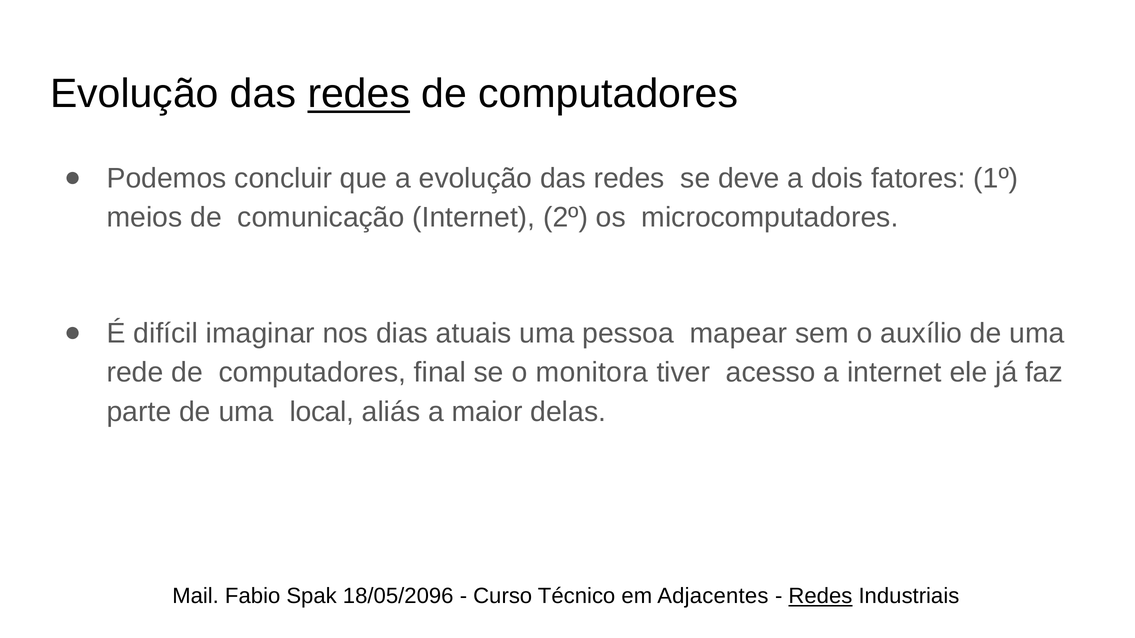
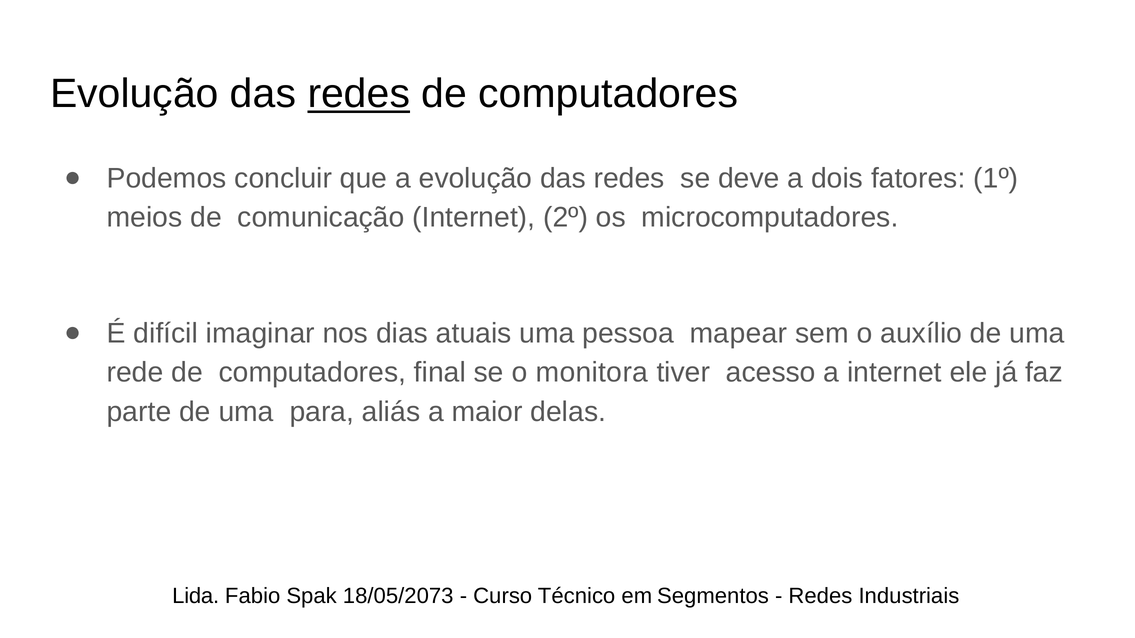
local: local -> para (322, 412)
Mail: Mail -> Lida (196, 597)
18/05/2096: 18/05/2096 -> 18/05/2073 (398, 597)
Adjacentes: Adjacentes -> Segmentos (713, 597)
Redes underline: present -> none (820, 597)
